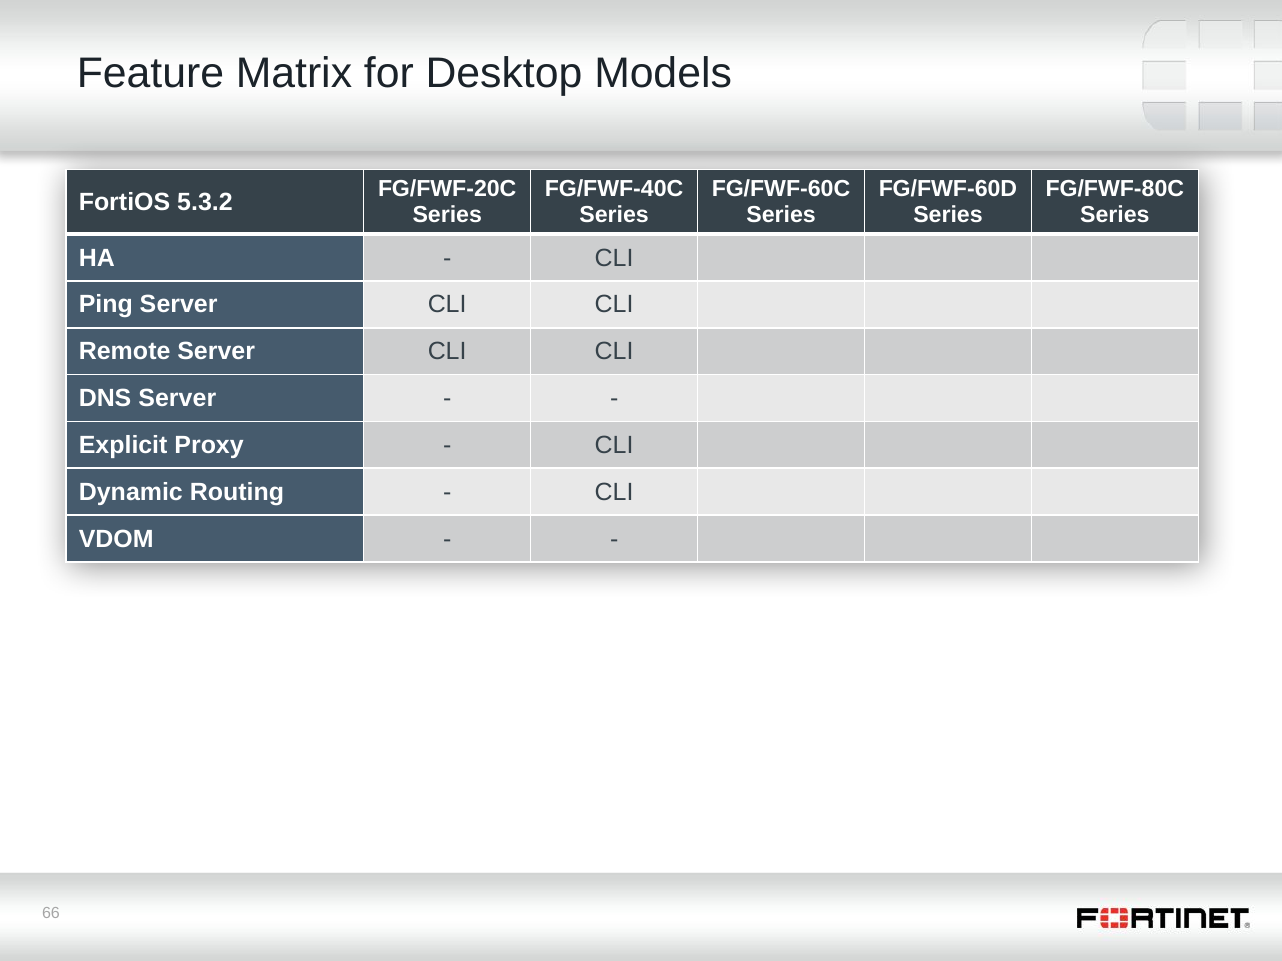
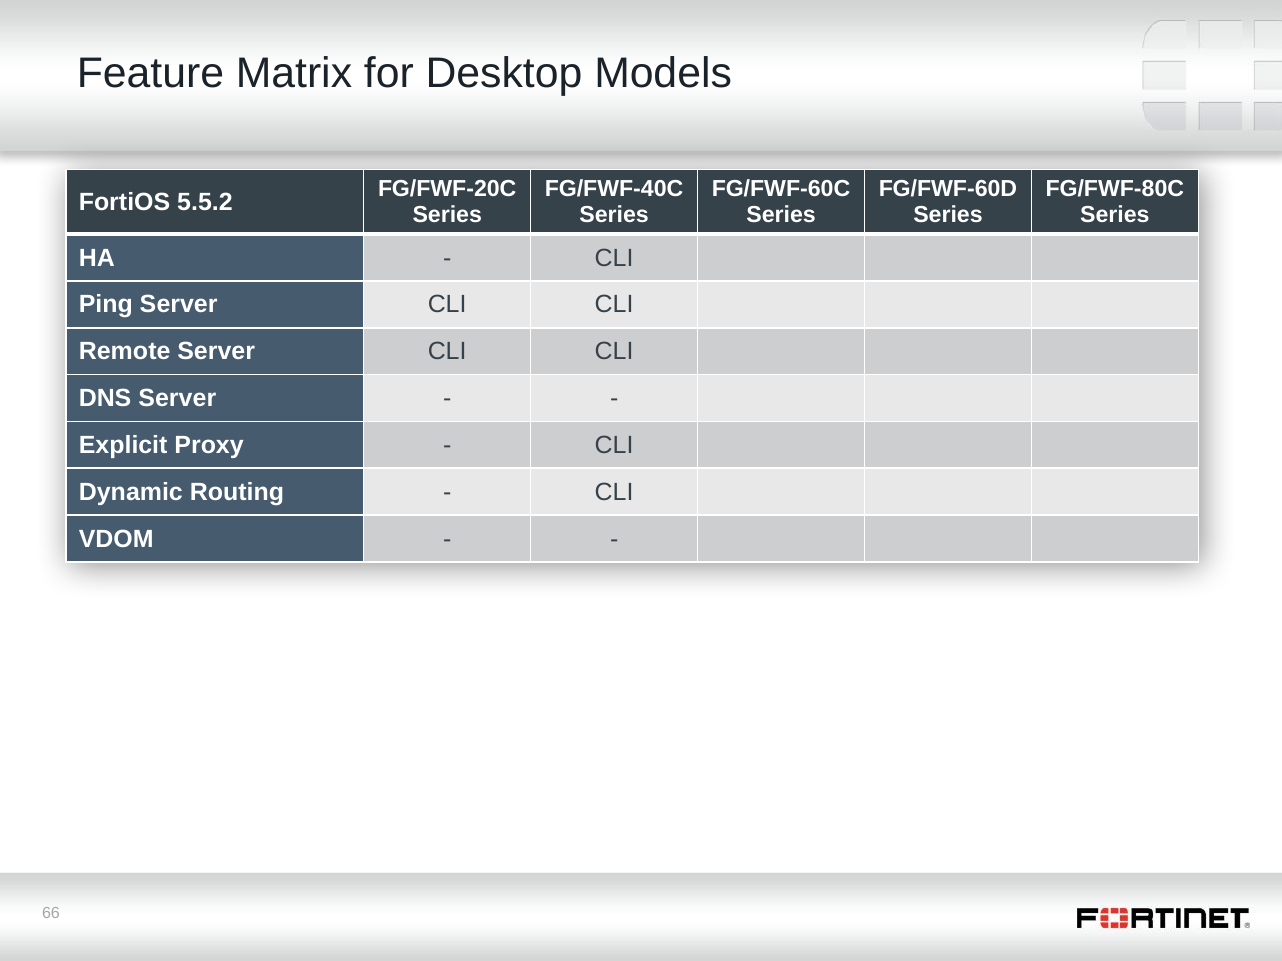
5.3.2: 5.3.2 -> 5.5.2 (205, 202)
